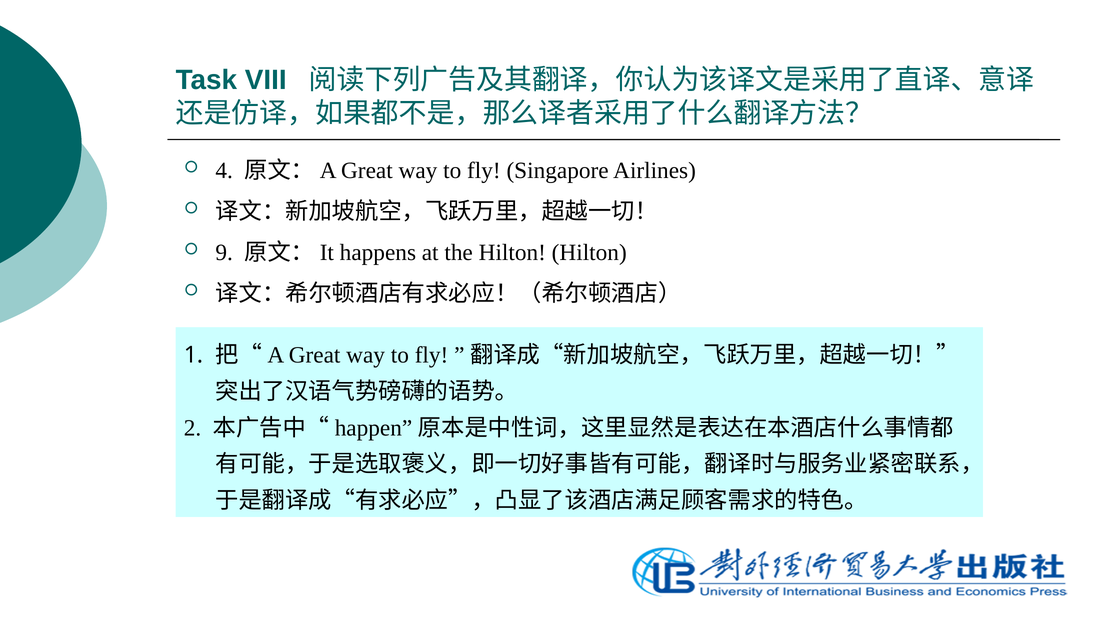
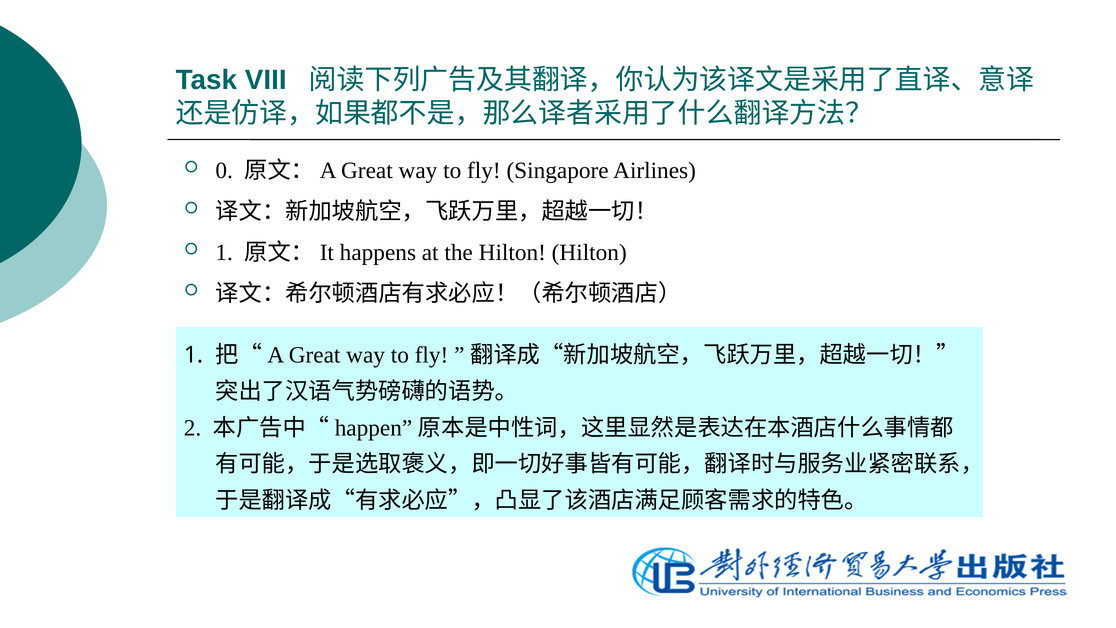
4: 4 -> 0 (224, 171)
9: 9 -> 1 (224, 253)
